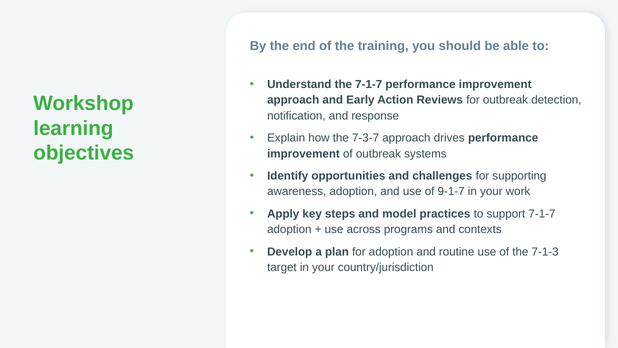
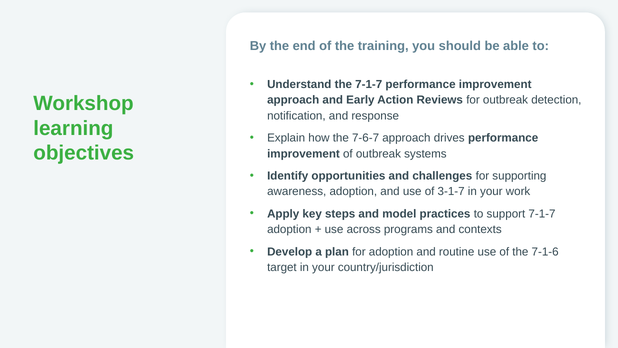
7-3-7: 7-3-7 -> 7-6-7 (366, 138)
9-1-7: 9-1-7 -> 3-1-7 (451, 191)
7-1-3: 7-1-3 -> 7-1-6 (545, 251)
